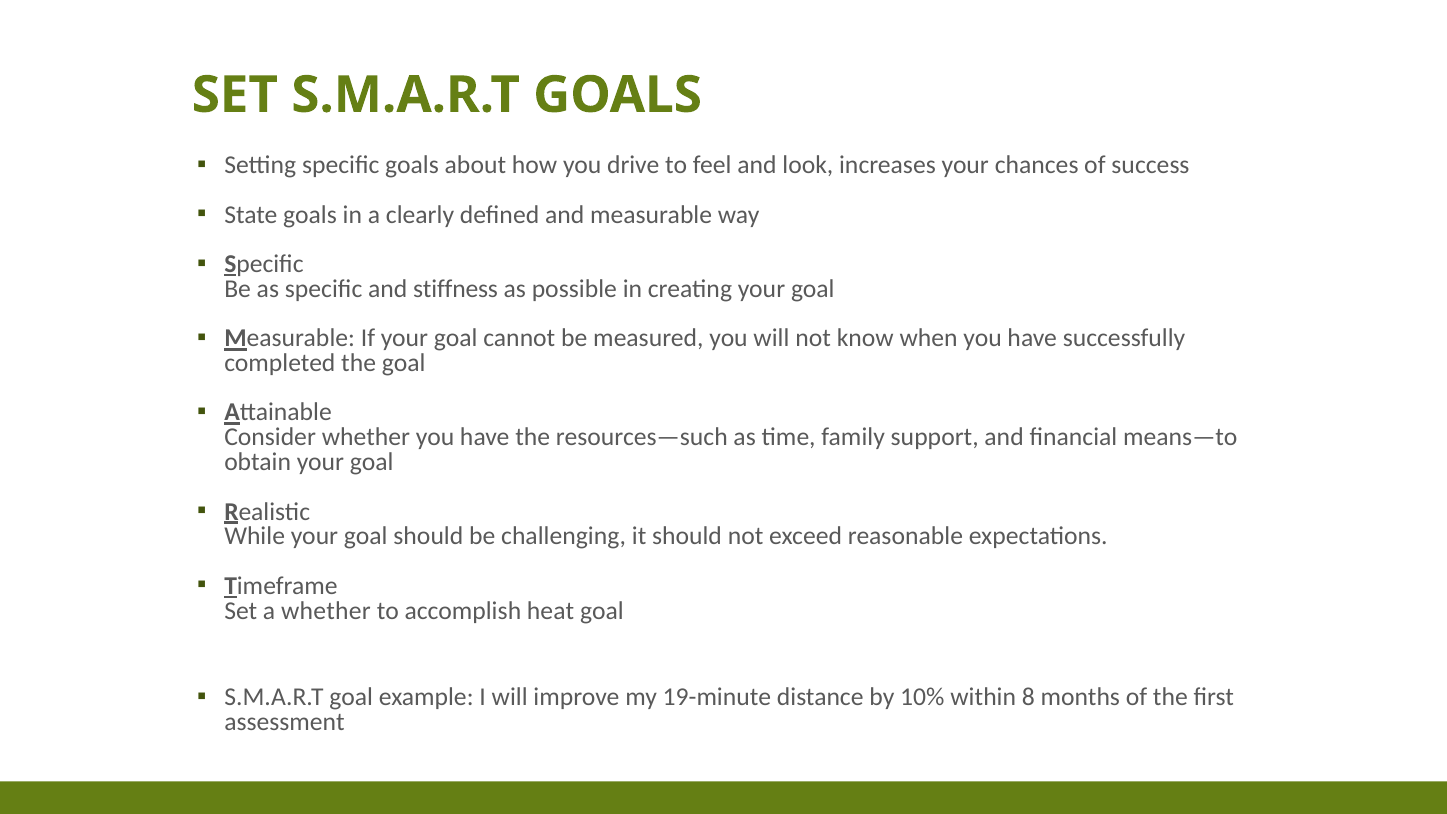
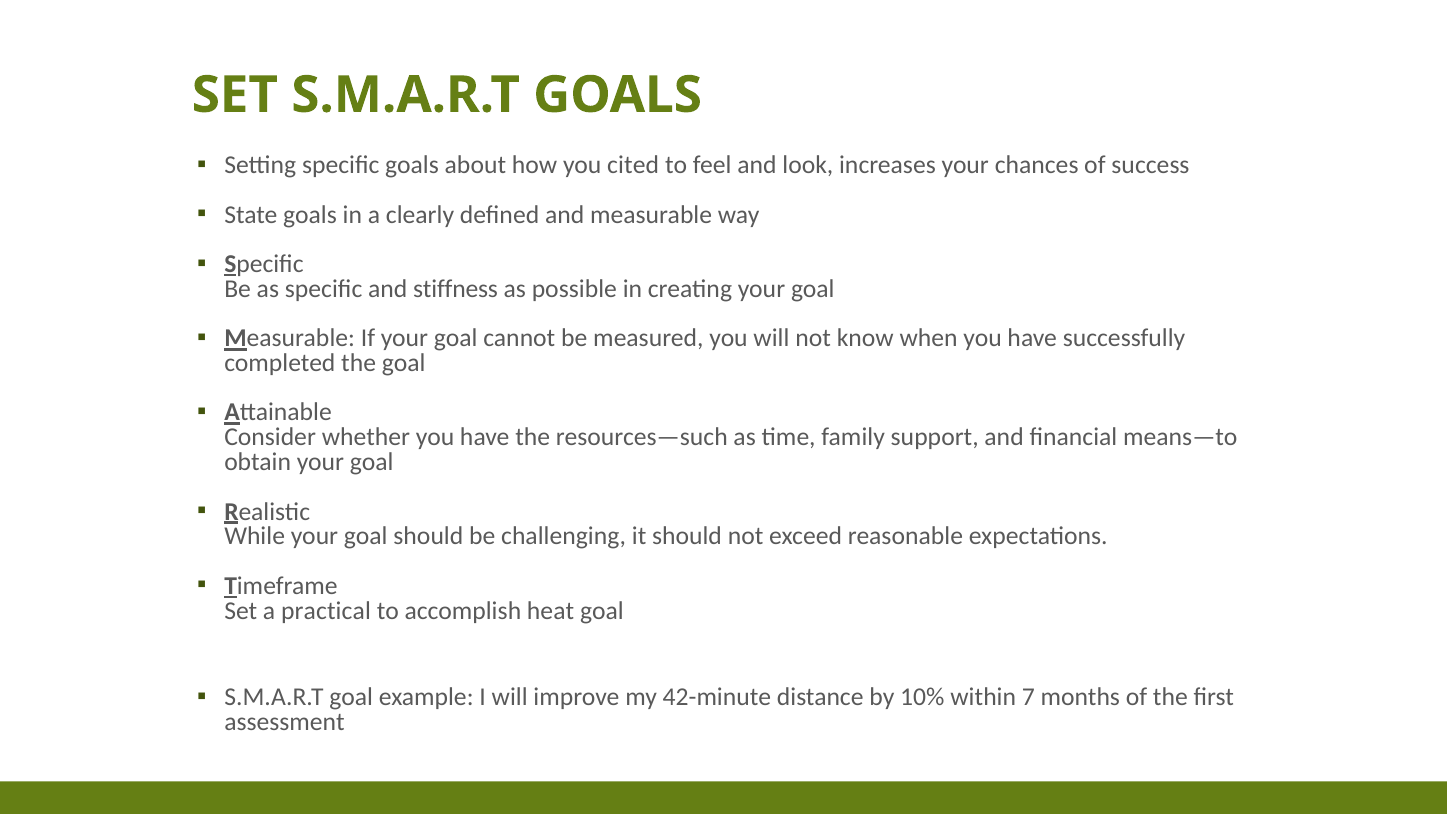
drive: drive -> cited (633, 165)
a whether: whether -> practical (326, 611)
19-minute: 19-minute -> 42-minute (717, 697)
8: 8 -> 7 (1028, 697)
